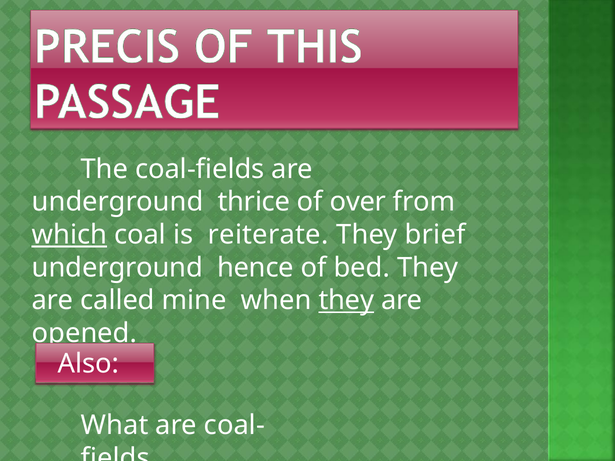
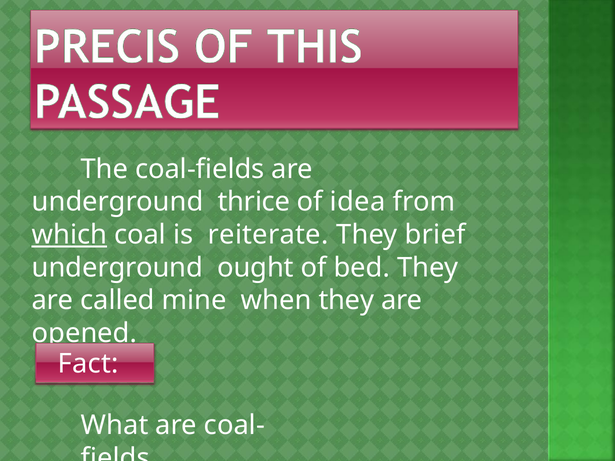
over: over -> idea (358, 202)
hence: hence -> ought (255, 268)
they underline: present -> none (346, 301)
Also: Also -> Fact (88, 364)
